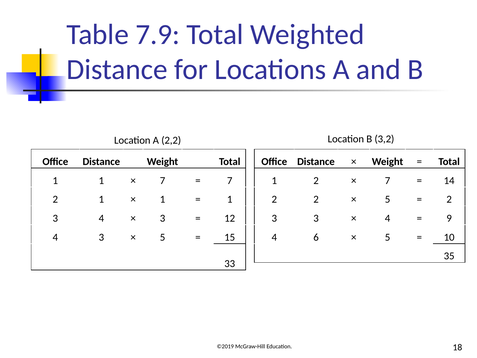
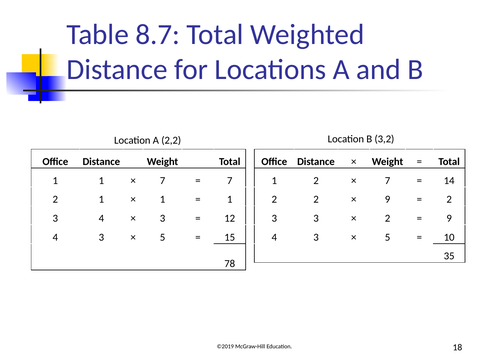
7.9: 7.9 -> 8.7 (158, 35)
5: 5 -> 9 (388, 199)
4: 4 -> 2 (388, 218)
6: 6 -> 3 (316, 237)
33: 33 -> 78 (230, 264)
